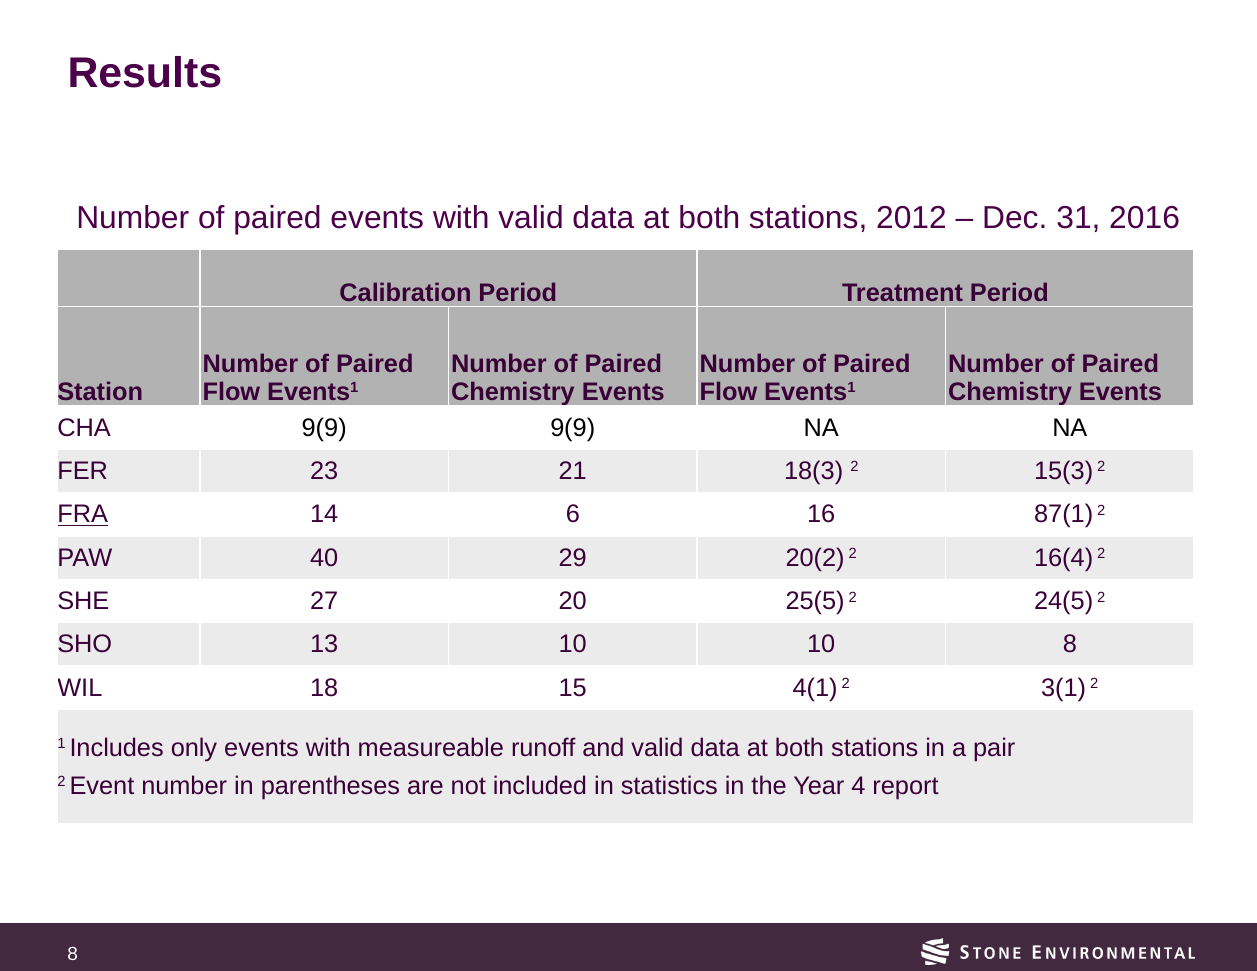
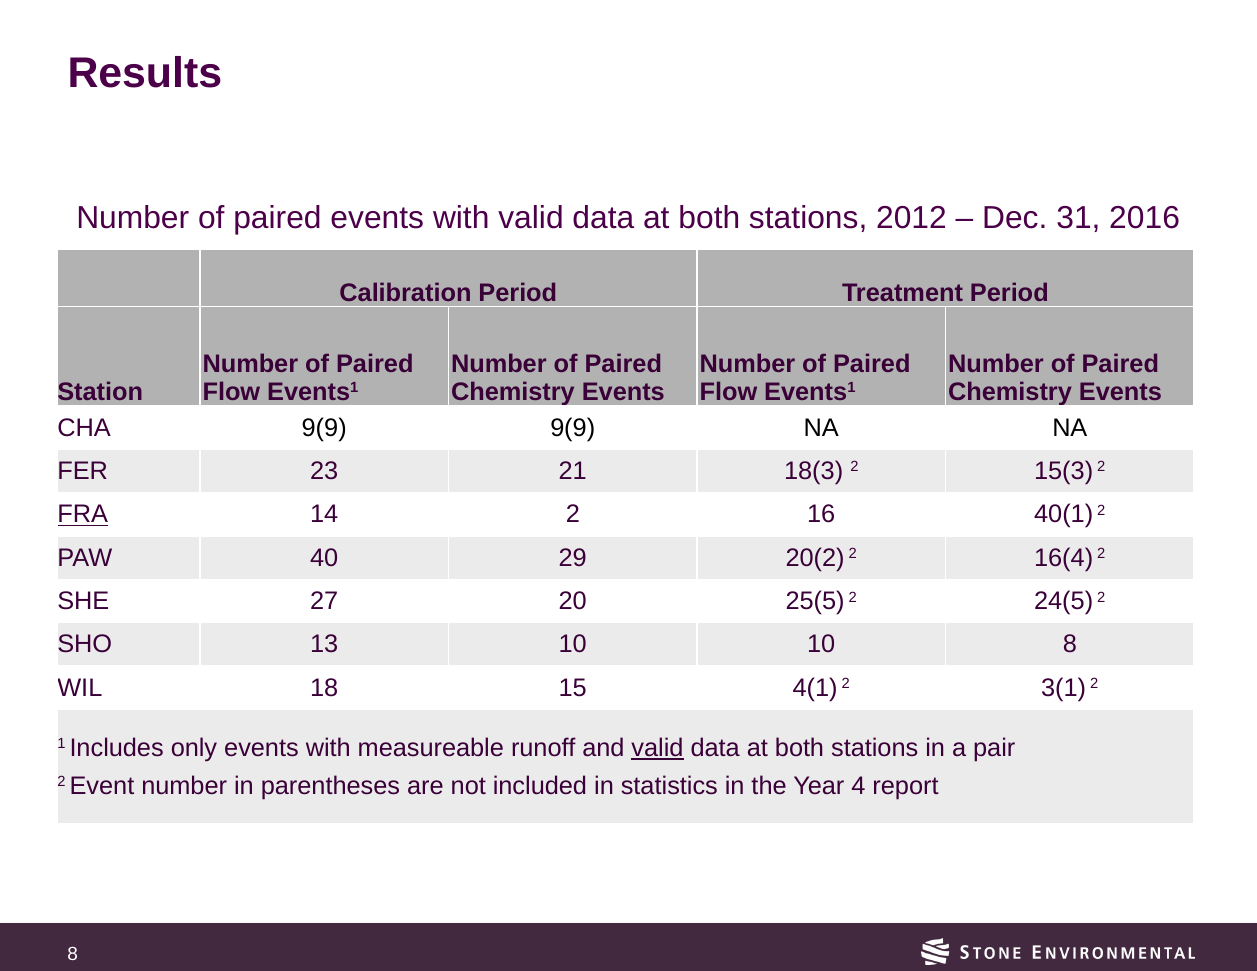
14 6: 6 -> 2 (573, 515)
87(1: 87(1 -> 40(1 (1064, 515)
valid underline: none -> present (657, 748)
